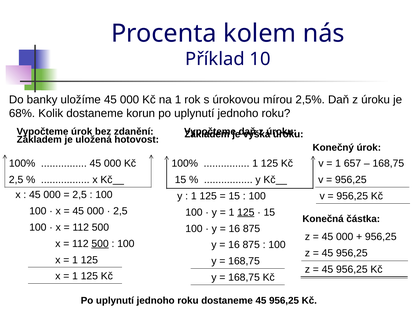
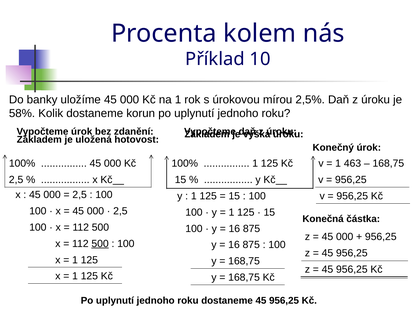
68%: 68% -> 58% (22, 113)
657: 657 -> 463 (352, 163)
125 underline: present -> none (246, 212)
